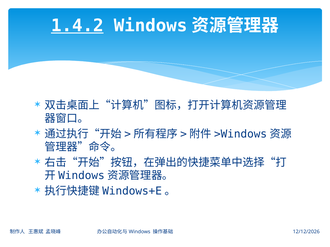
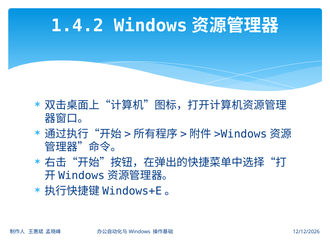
1.4.2 underline: present -> none (77, 26)
